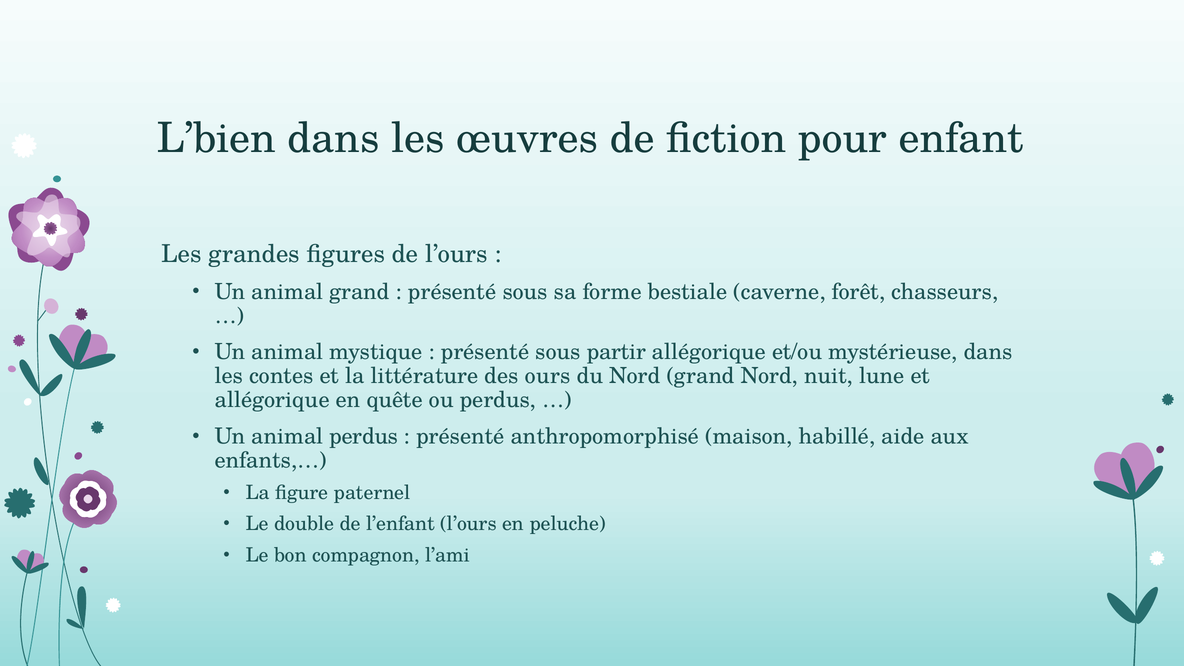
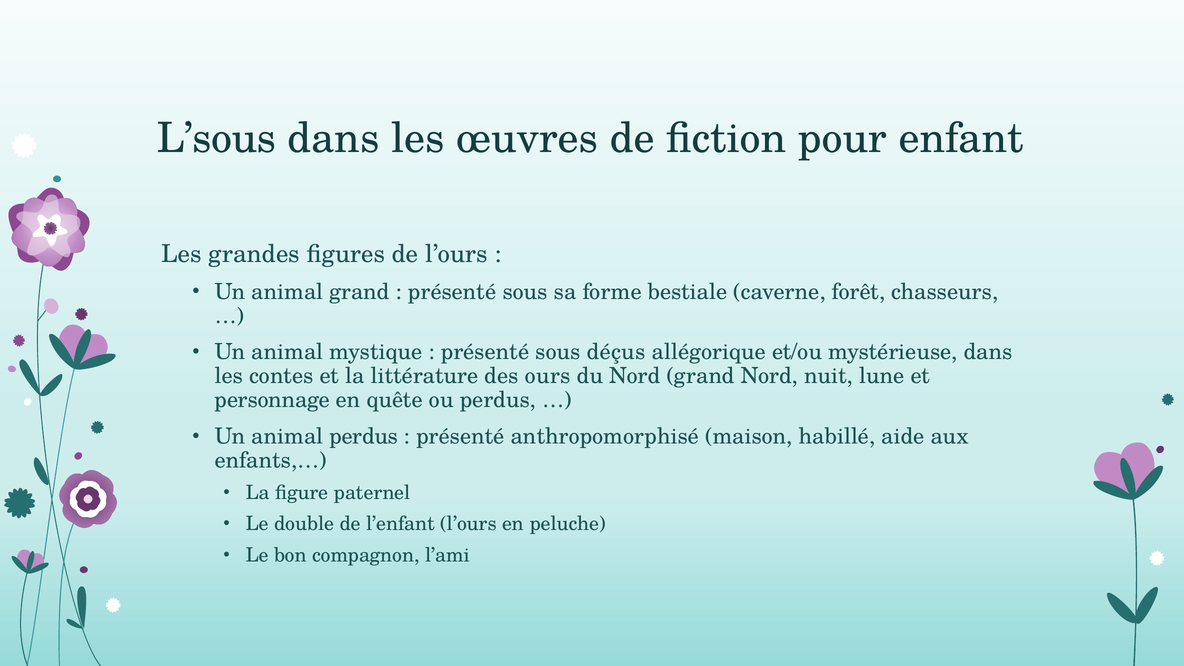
L’bien: L’bien -> L’sous (216, 139)
partir: partir -> déçus (616, 352)
allégorique: allégorique -> personnage (272, 400)
